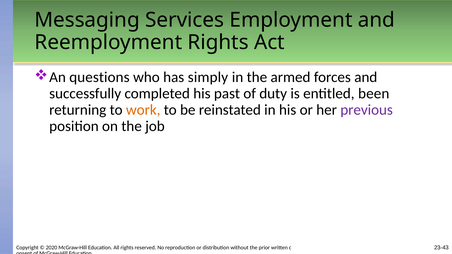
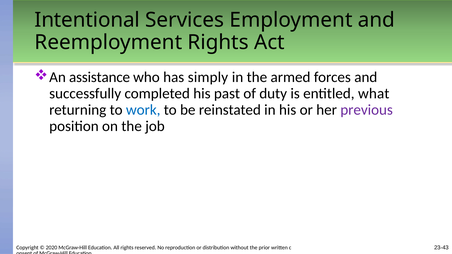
Messaging: Messaging -> Intentional (87, 20)
questions: questions -> assistance (100, 77)
been: been -> what (374, 94)
work colour: orange -> blue (143, 110)
